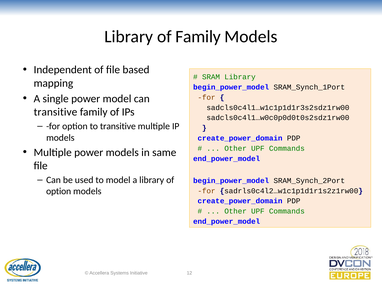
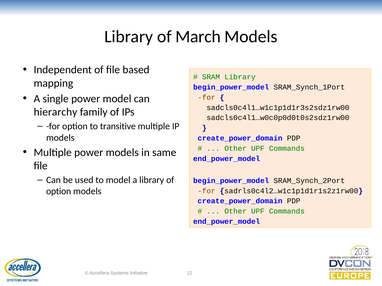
of Family: Family -> March (198, 37)
transitive: transitive -> hierarchy (55, 112)
